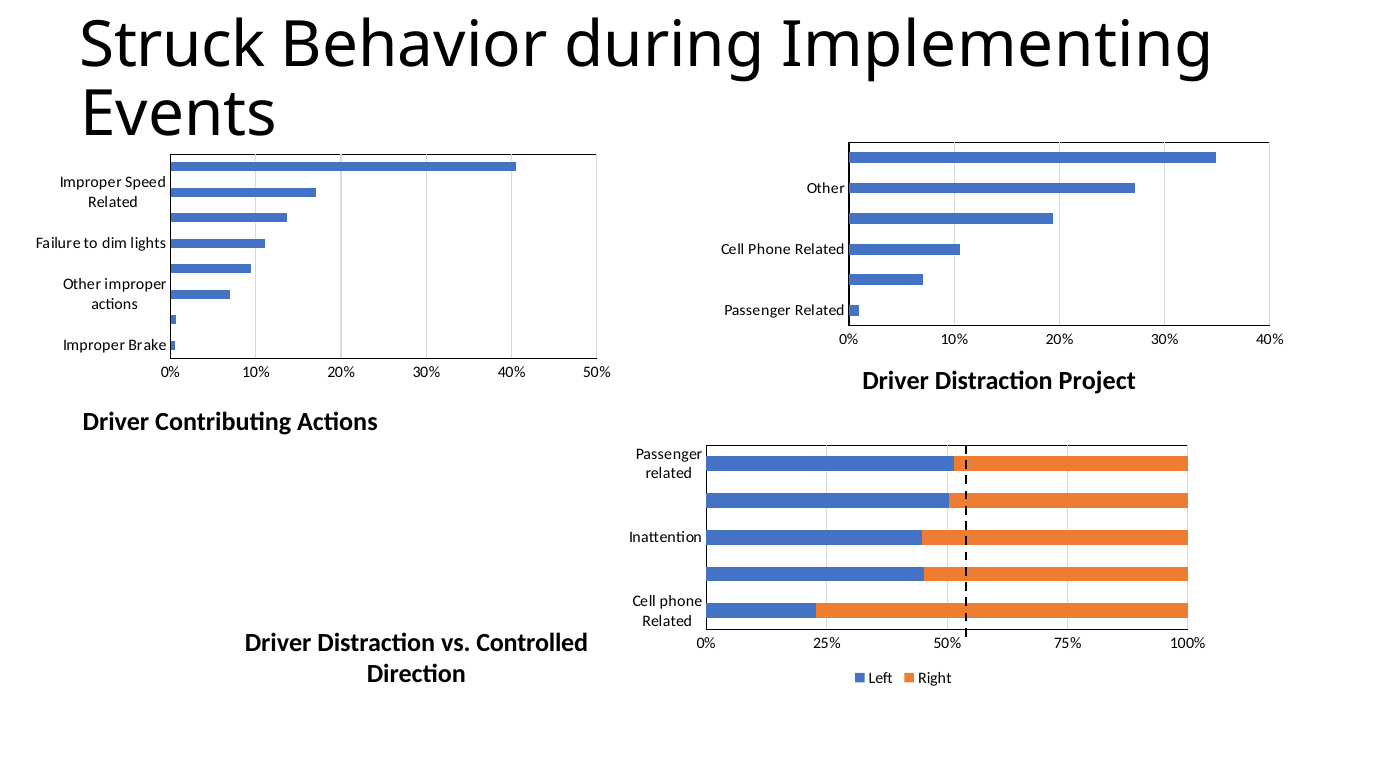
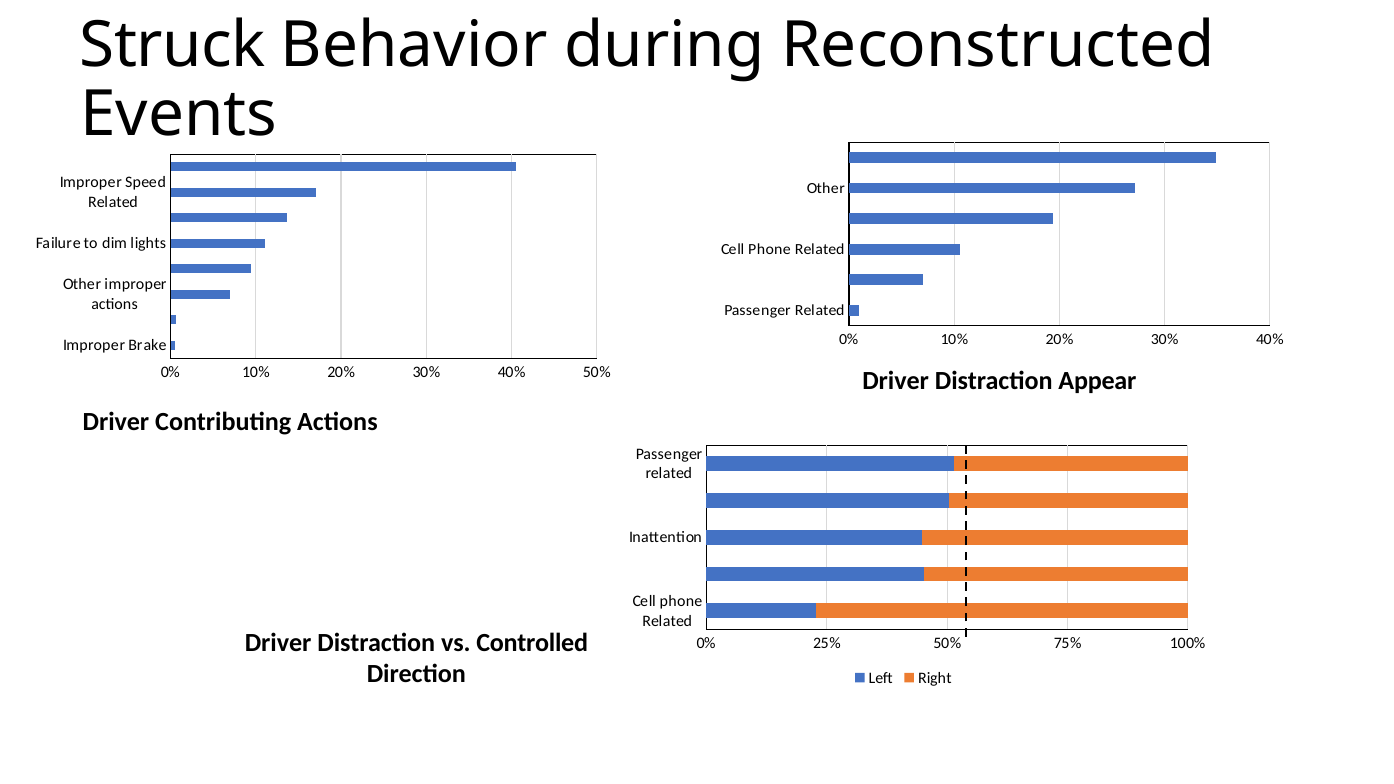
Implementing: Implementing -> Reconstructed (998, 45)
Project: Project -> Appear (1097, 381)
